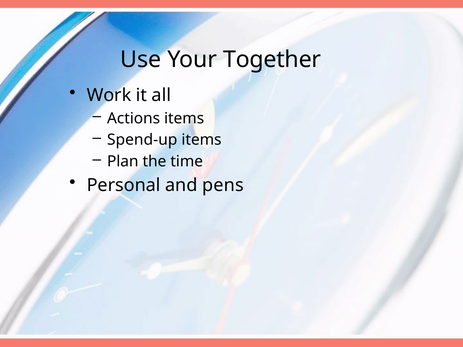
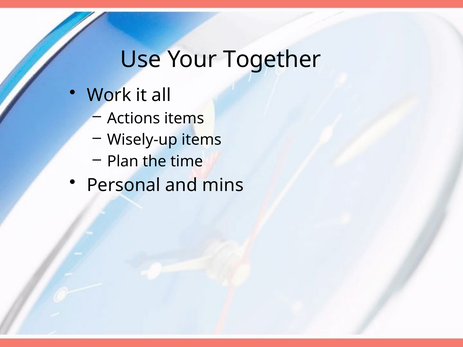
Spend-up: Spend-up -> Wisely-up (142, 140)
pens: pens -> mins (223, 185)
